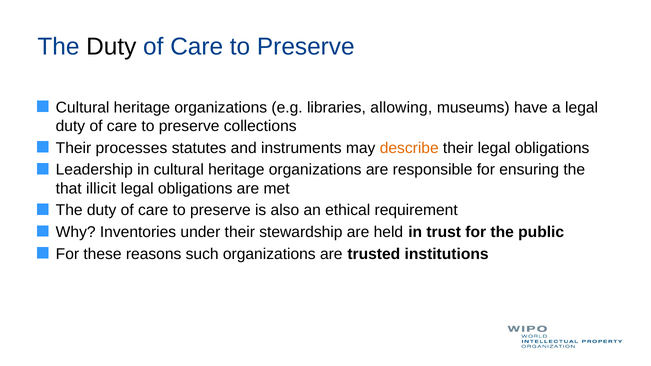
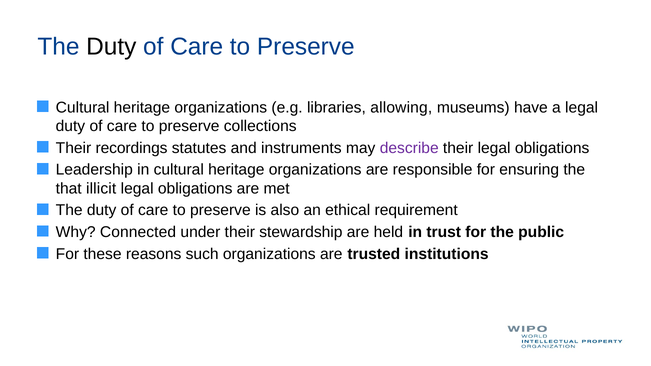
processes: processes -> recordings (132, 148)
describe colour: orange -> purple (409, 148)
Inventories: Inventories -> Connected (138, 232)
